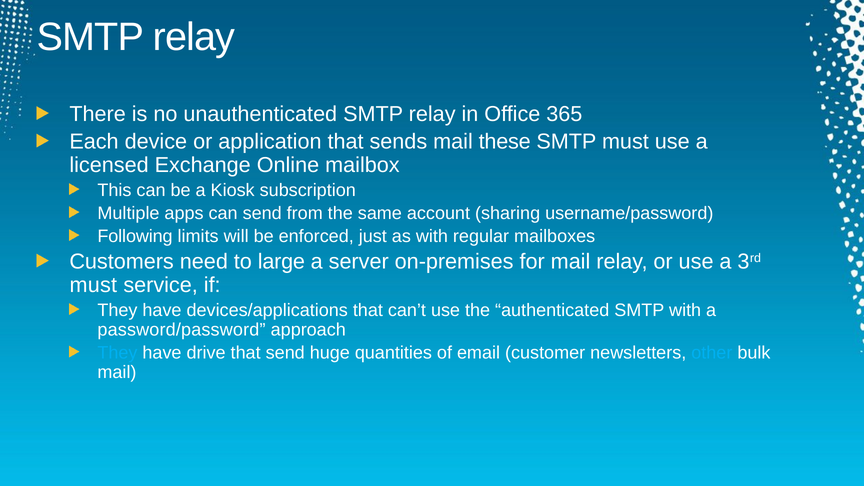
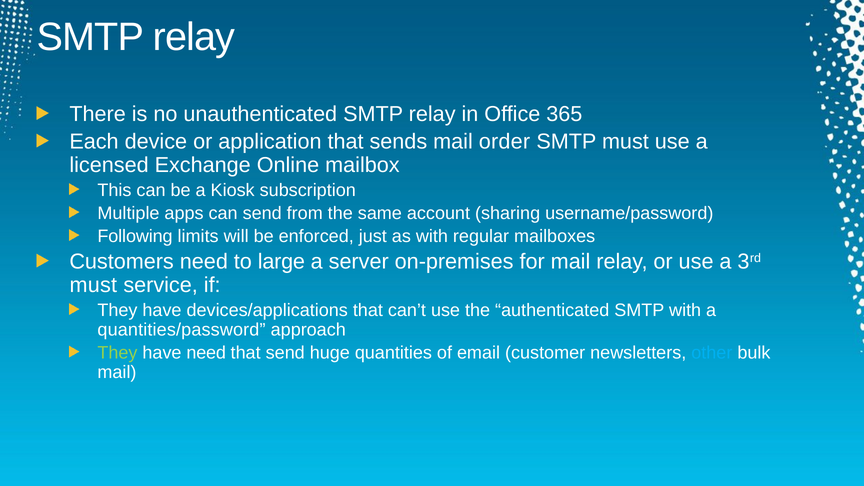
these: these -> order (504, 142)
password/password: password/password -> quantities/password (181, 330)
They colour: light blue -> light green (117, 353)
have drive: drive -> need (206, 353)
